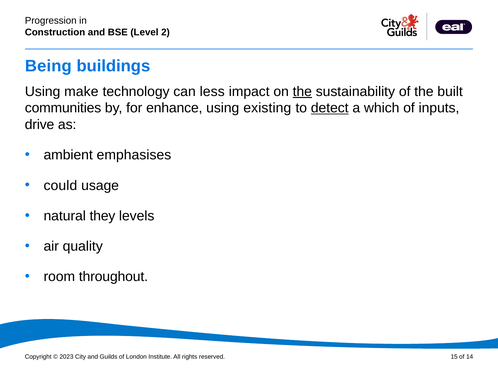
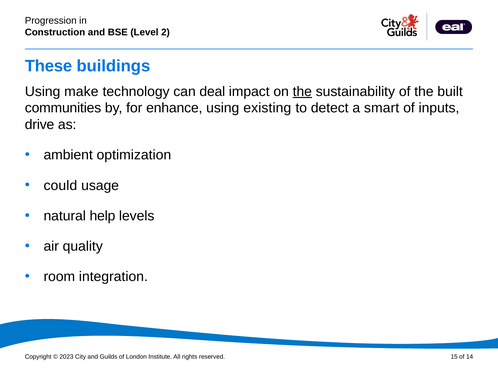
Being: Being -> These (48, 66)
less: less -> deal (212, 92)
detect underline: present -> none (330, 108)
which: which -> smart (382, 108)
emphasises: emphasises -> optimization (134, 155)
they: they -> help (102, 216)
throughout: throughout -> integration (113, 277)
